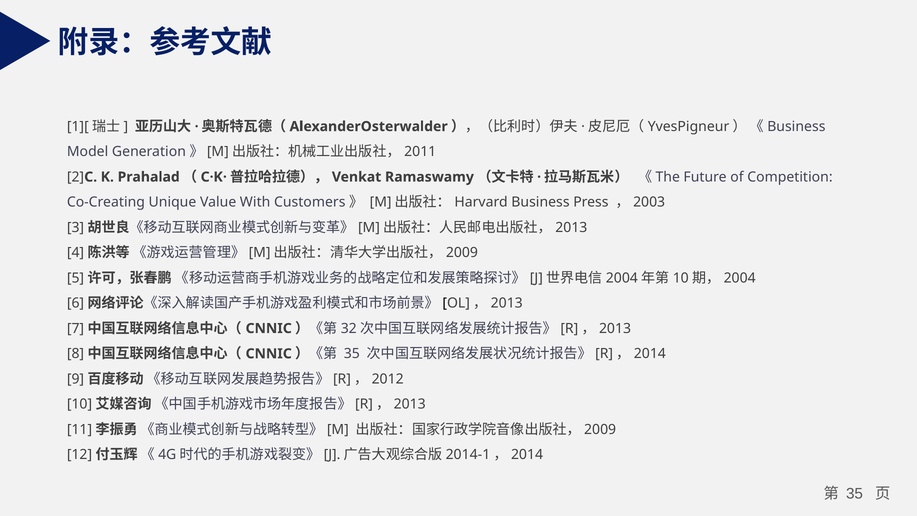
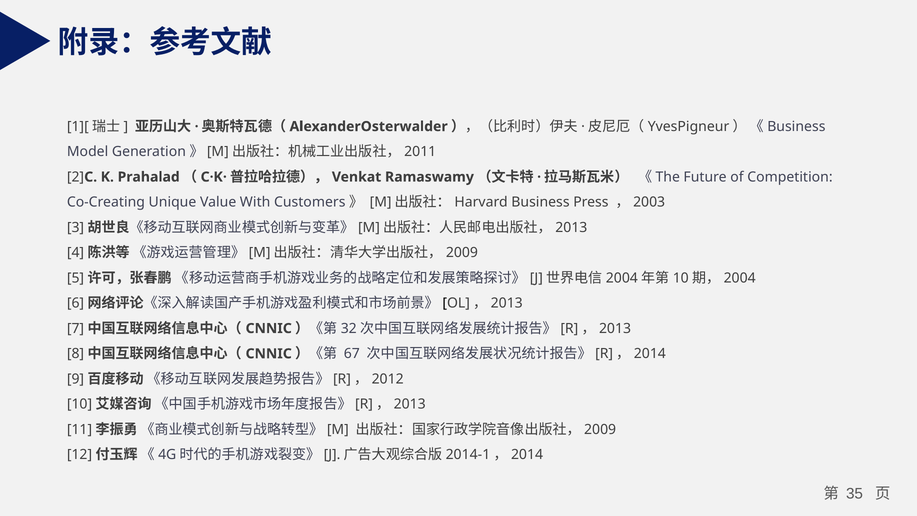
35: 35 -> 67 (352, 354)
